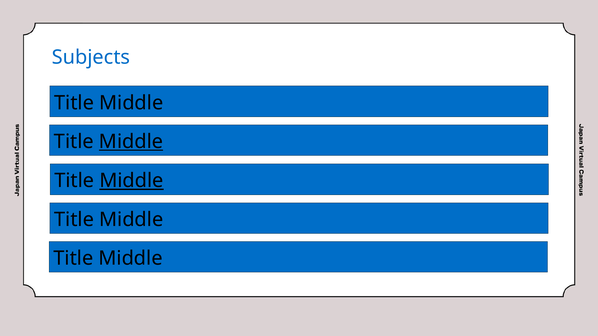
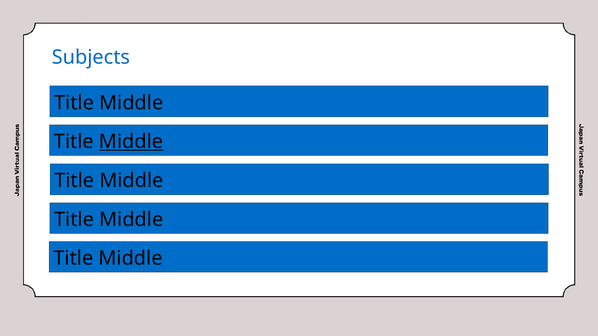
Middle underline: present -> none (131, 181)
